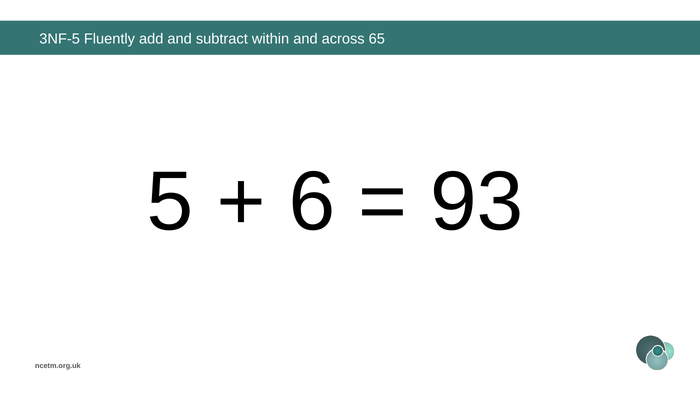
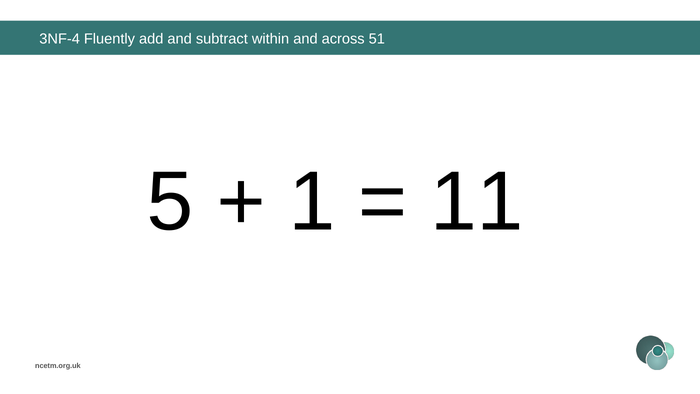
3NF-5: 3NF-5 -> 3NF-4 (60, 39)
65: 65 -> 51 (377, 39)
6: 6 -> 1 (312, 202)
93: 93 -> 11 (477, 202)
